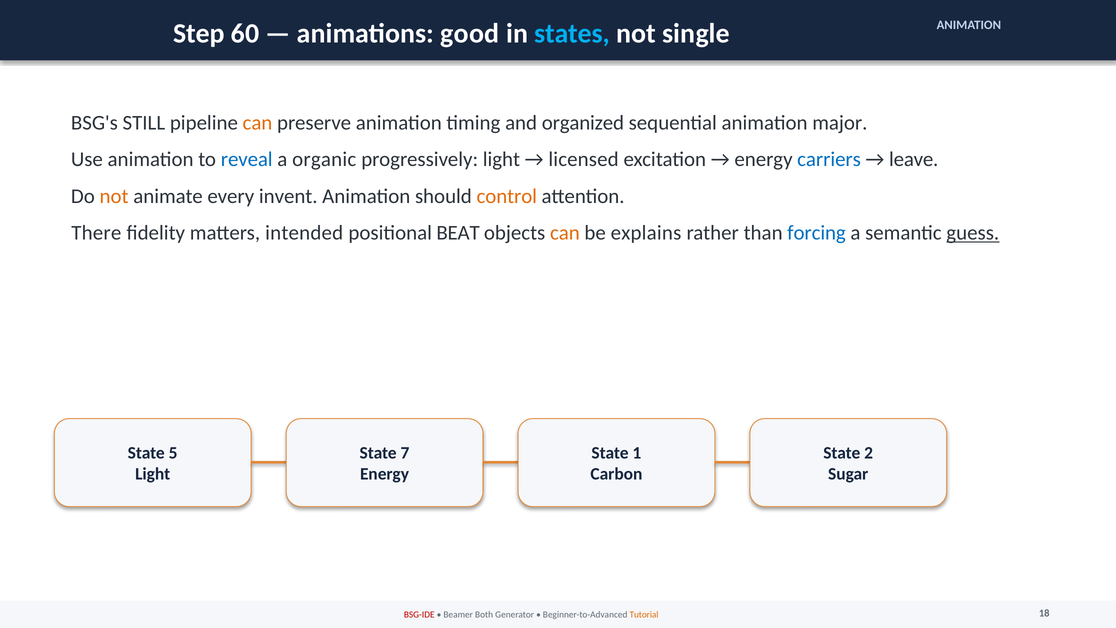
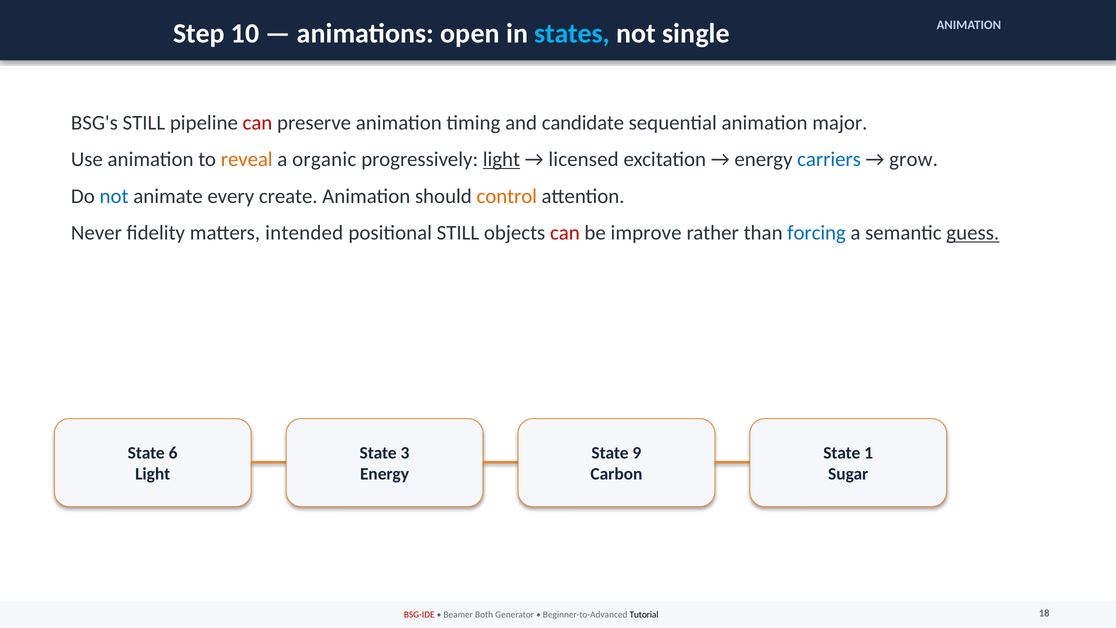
60: 60 -> 10 (245, 34)
good: good -> open (470, 34)
can colour: orange -> red (257, 123)
organized: organized -> candidate (583, 123)
reveal colour: blue -> orange (247, 160)
light underline: none -> present (501, 160)
leave: leave -> grow (914, 160)
not colour: orange -> blue (114, 196)
invent: invent -> create (288, 196)
There: There -> Never (96, 233)
positional BEAT: BEAT -> STILL (458, 233)
can colour: orange -> red (565, 233)
explains: explains -> improve (646, 233)
5: 5 -> 6 (173, 453)
7: 7 -> 3 (405, 453)
1: 1 -> 9 (637, 453)
2: 2 -> 1 (869, 453)
Tutorial colour: orange -> black (644, 615)
